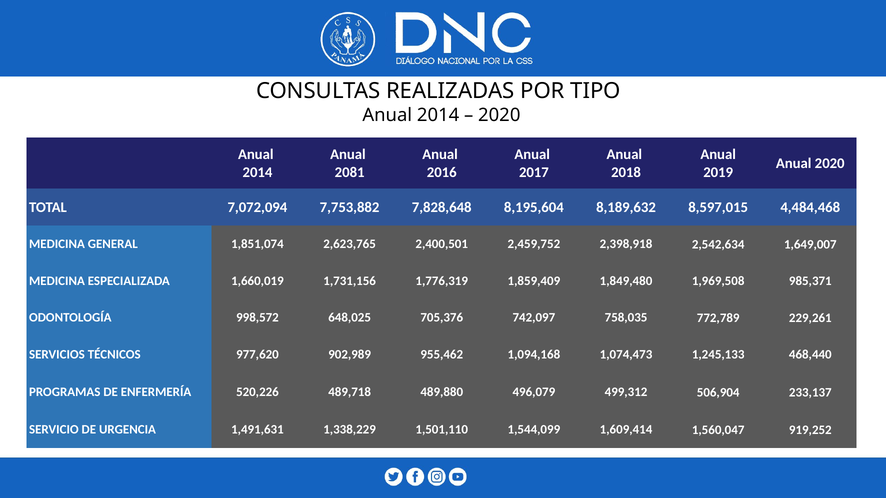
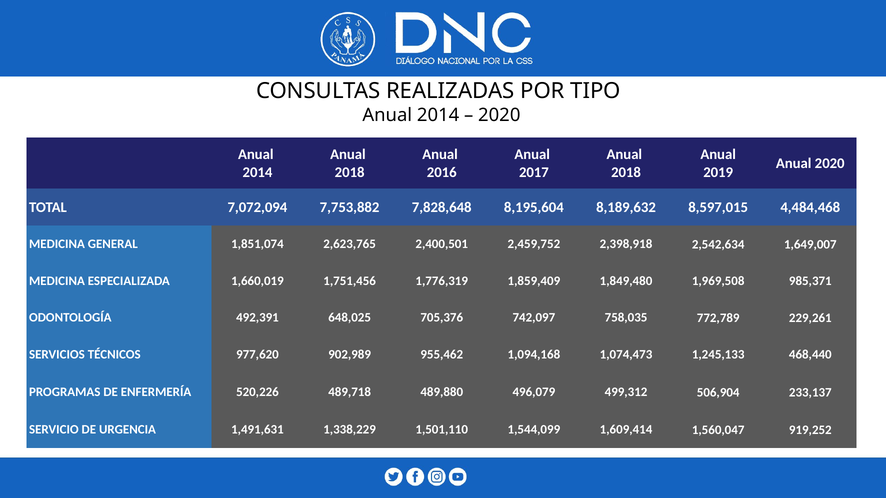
2081: 2081 -> 2018 (350, 172)
1,731,156: 1,731,156 -> 1,751,456 (350, 281)
998,572: 998,572 -> 492,391 (257, 318)
